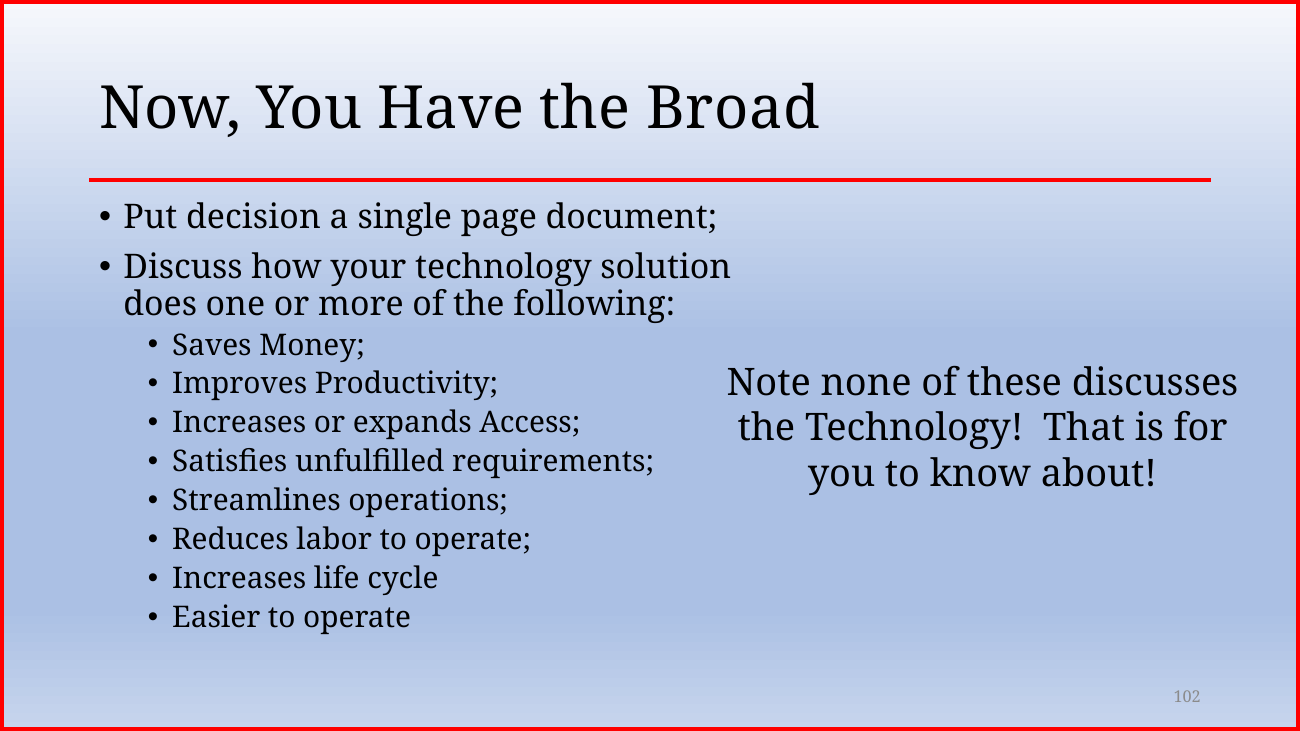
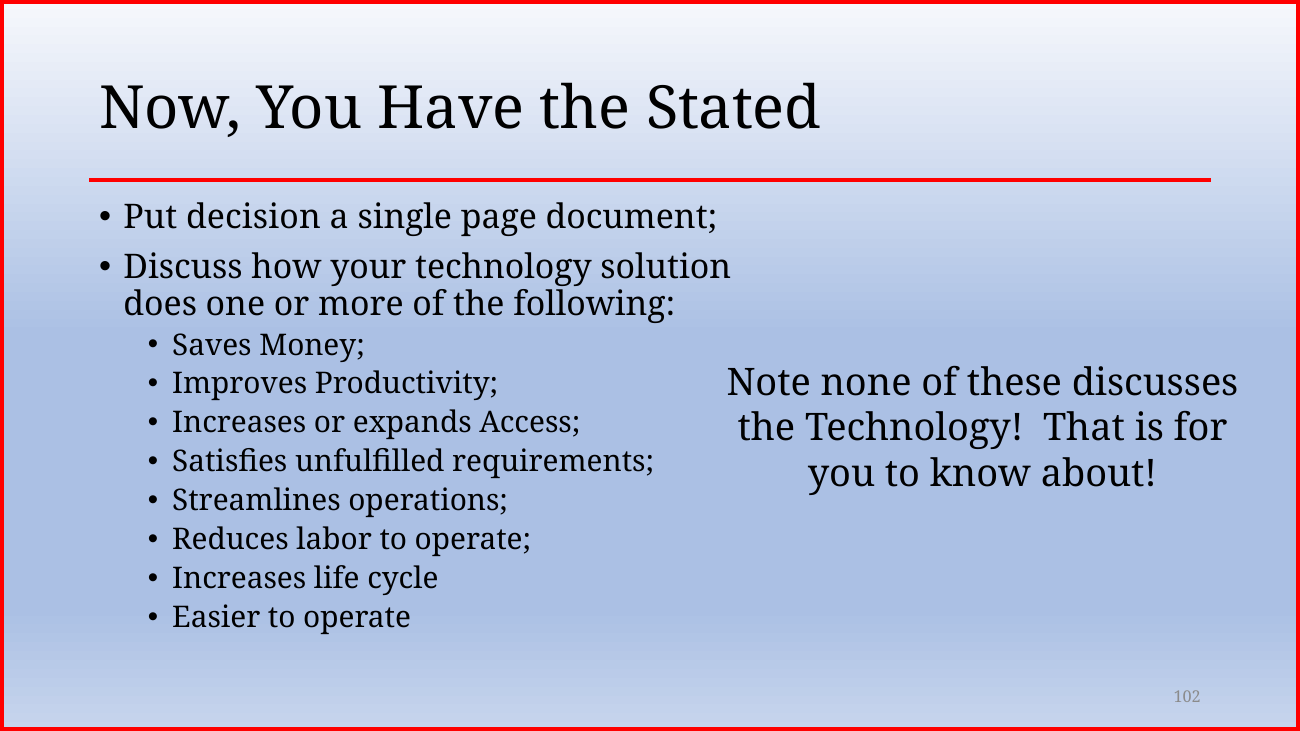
Broad: Broad -> Stated (733, 109)
